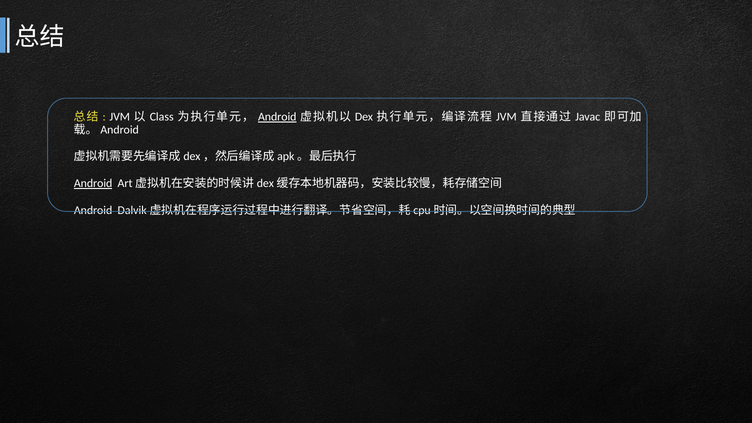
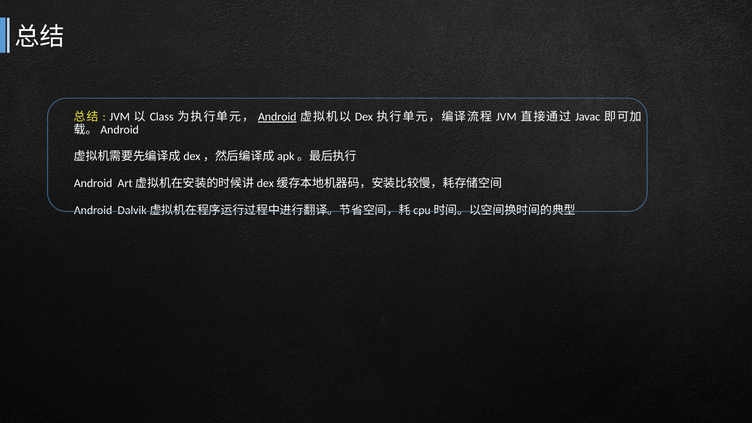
Android underline: present -> none (93, 183)
